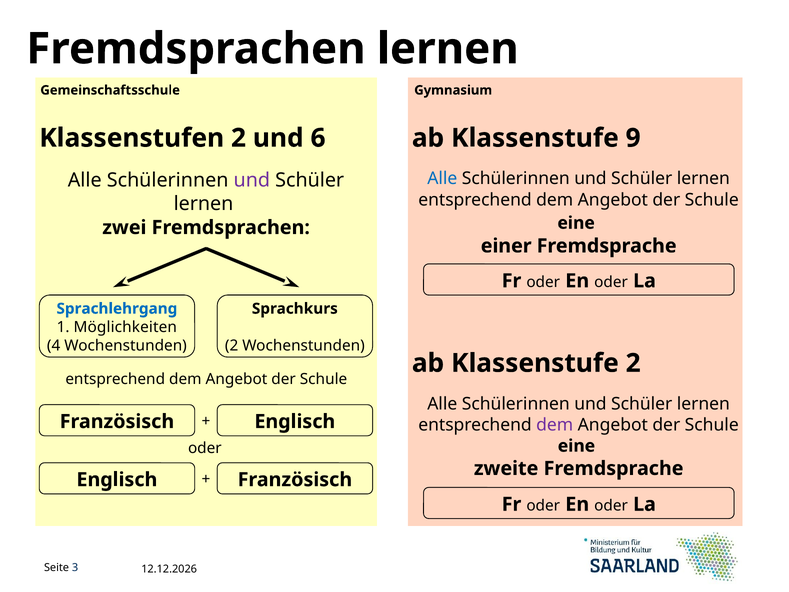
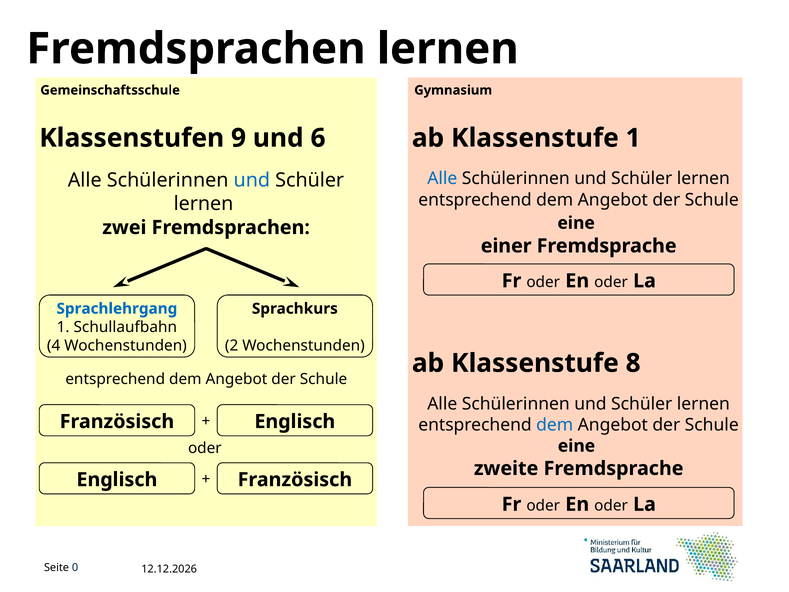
Klassenstufen 2: 2 -> 9 (239, 138)
Klassenstufe 9: 9 -> 1 (633, 138)
und colour: purple -> blue (252, 180)
Möglichkeiten: Möglichkeiten -> Schullaufbahn (125, 327)
Klassenstufe 2: 2 -> 8 (633, 363)
dem colour: purple -> blue (555, 425)
3: 3 -> 0 (75, 567)
